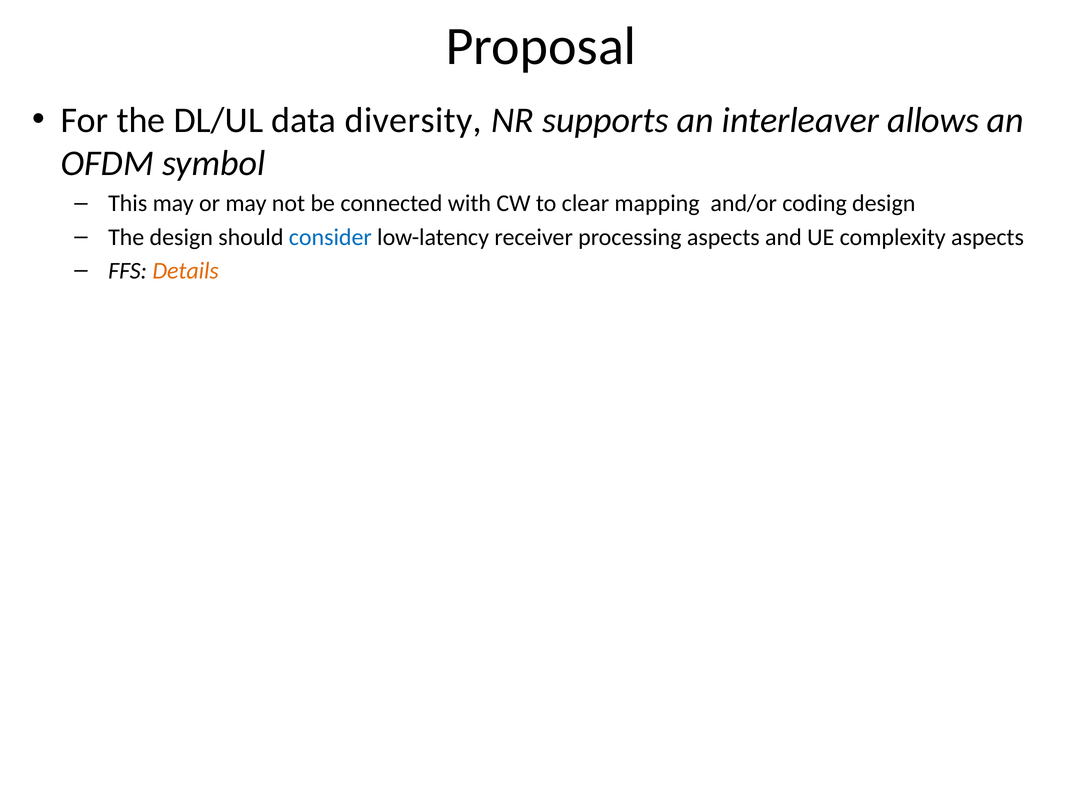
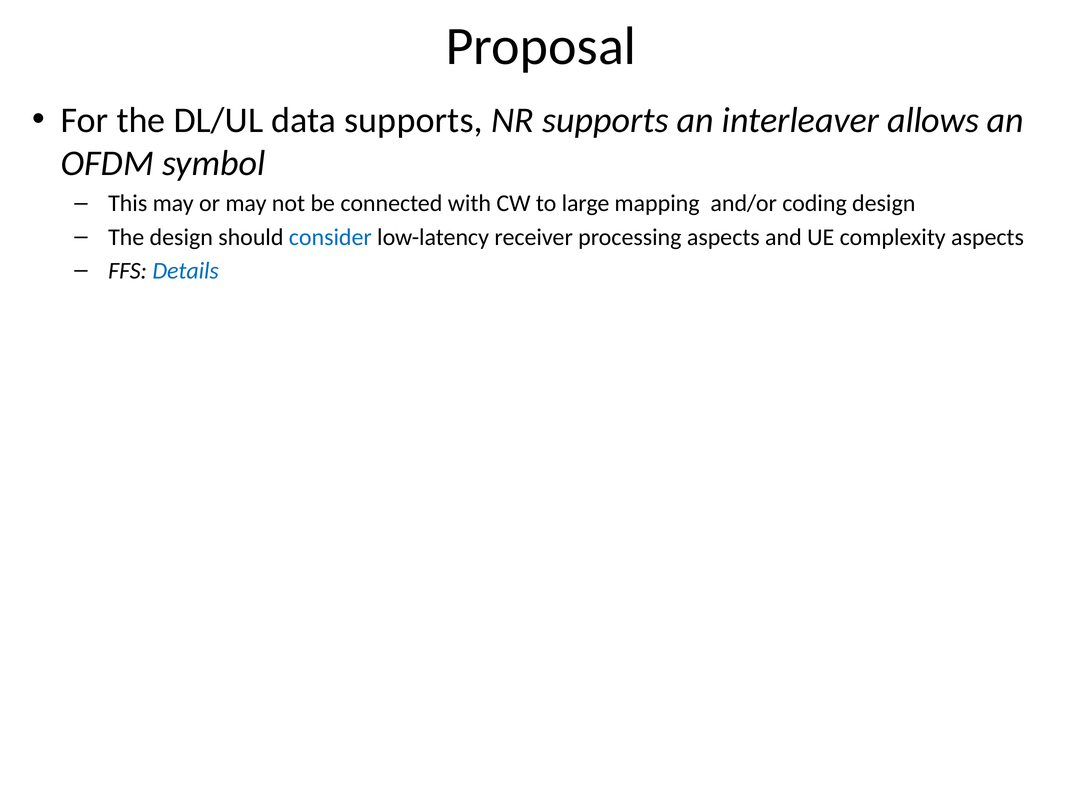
data diversity: diversity -> supports (413, 120)
clear: clear -> large (586, 203)
Details colour: orange -> blue (186, 271)
